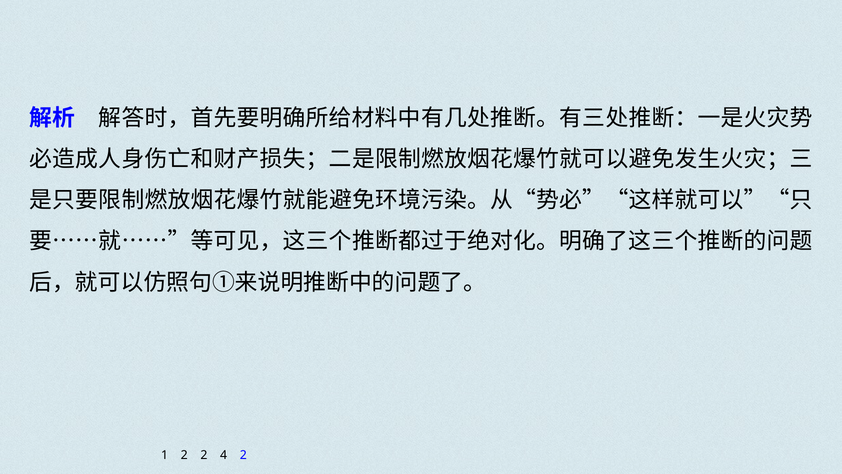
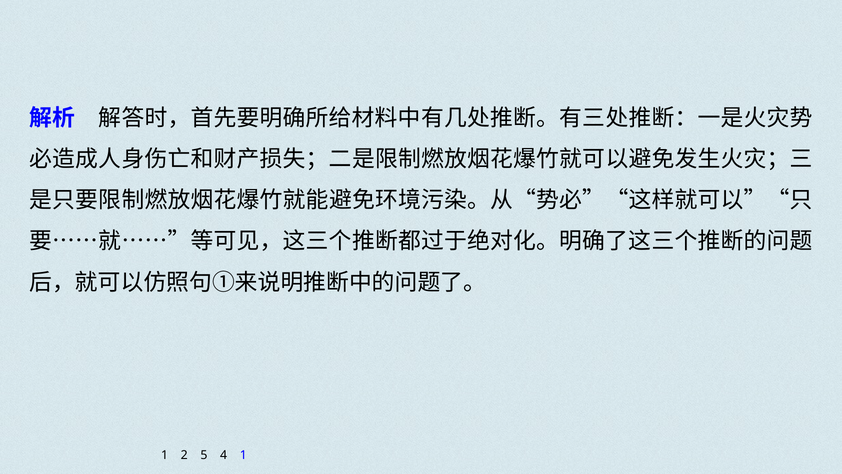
2 2: 2 -> 5 (204, 455)
4 2: 2 -> 1 (243, 455)
